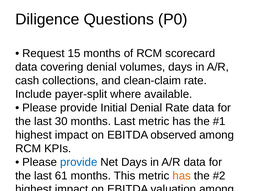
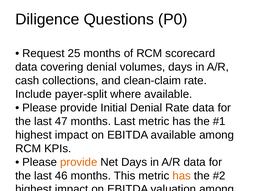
15: 15 -> 25 (74, 53)
30: 30 -> 47 (61, 121)
EBITDA observed: observed -> available (173, 135)
provide colour: blue -> orange (79, 162)
61: 61 -> 46 (61, 176)
